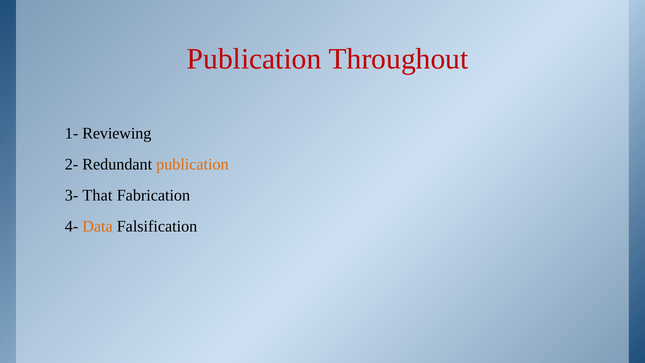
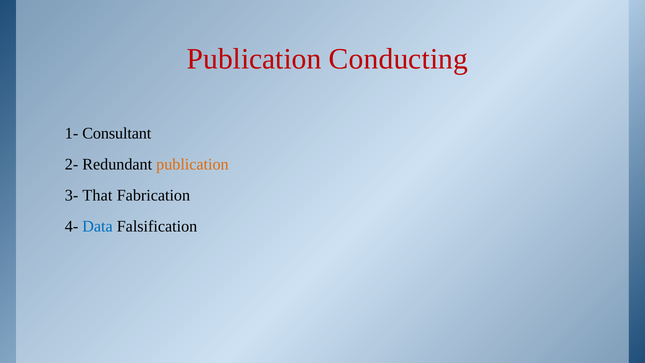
Throughout: Throughout -> Conducting (399, 59)
Reviewing: Reviewing -> Consultant (117, 134)
Data colour: orange -> blue (98, 226)
